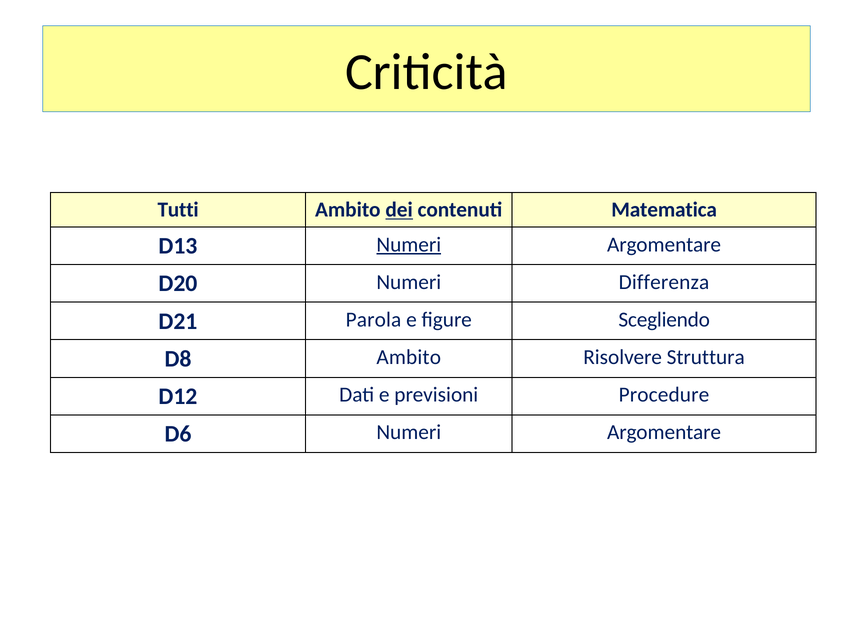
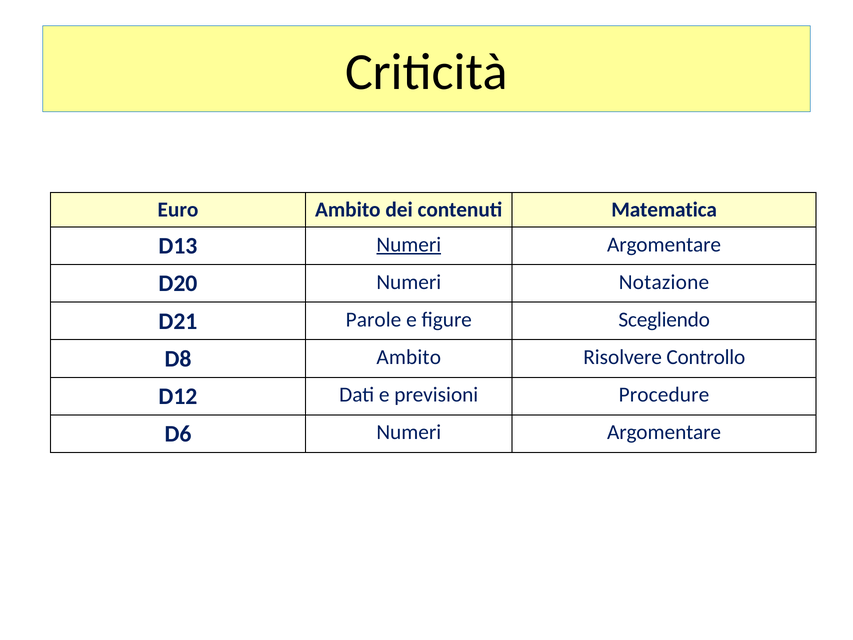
Tutti: Tutti -> Euro (178, 210)
dei underline: present -> none (399, 210)
Differenza: Differenza -> Notazione (664, 282)
Parola: Parola -> Parole (374, 320)
Struttura: Struttura -> Controllo (706, 357)
